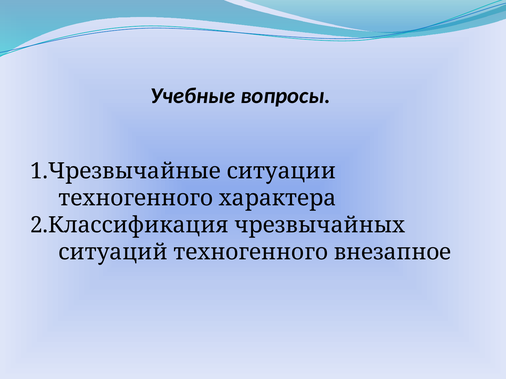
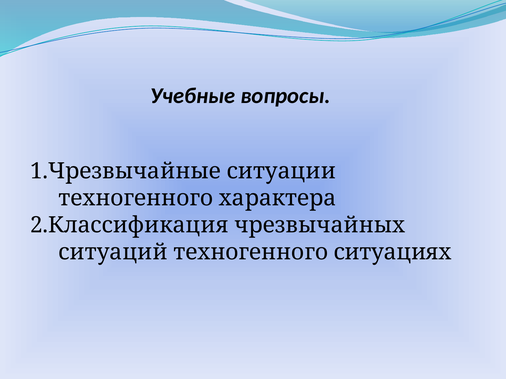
внезапное: внезапное -> ситуациях (393, 253)
